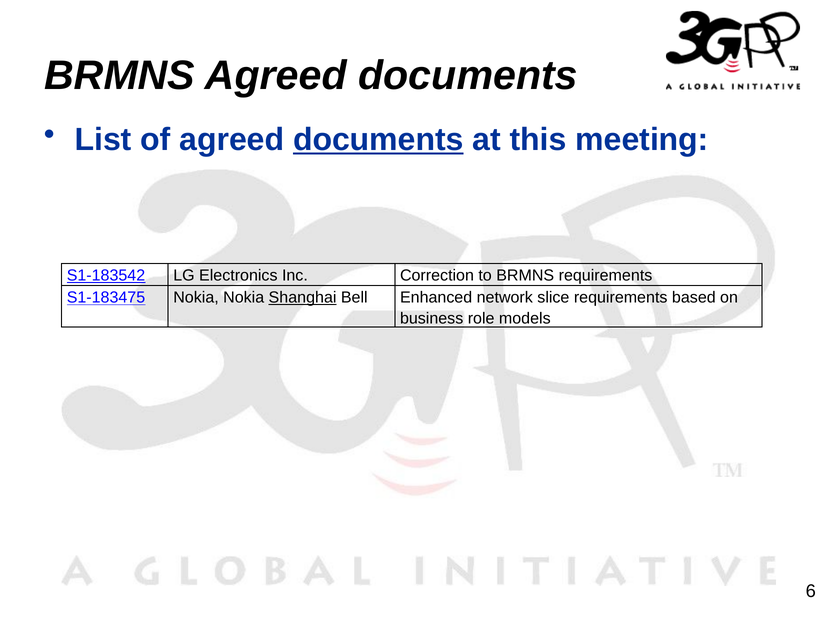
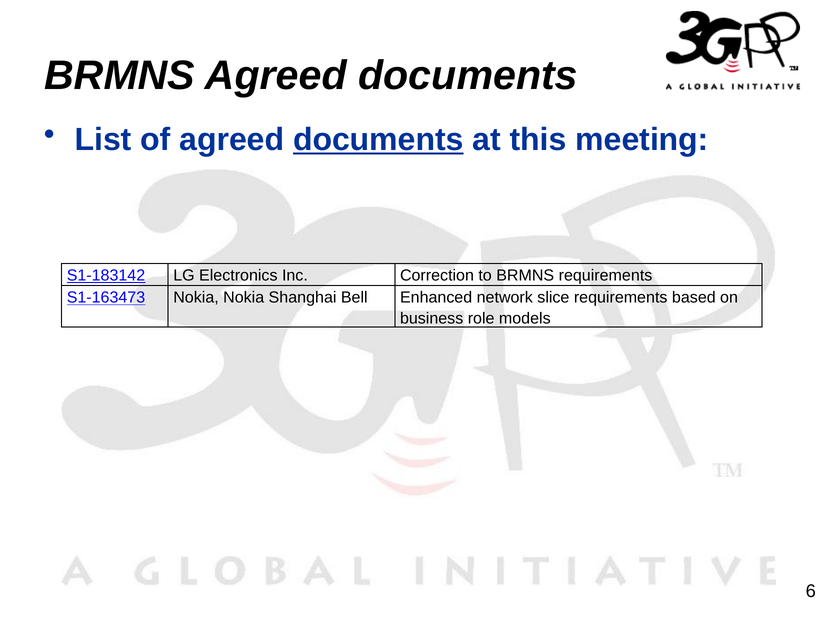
S1-183542: S1-183542 -> S1-183142 (106, 275)
S1-183475: S1-183475 -> S1-163473 (106, 298)
Shanghai underline: present -> none (303, 298)
